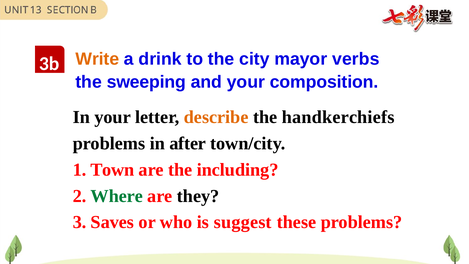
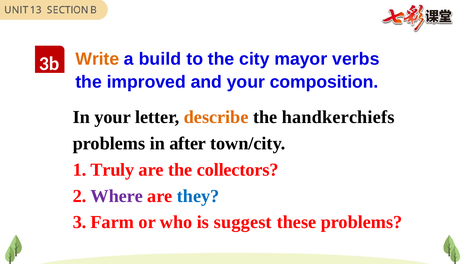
drink: drink -> build (160, 59)
sweeping: sweeping -> improved (146, 82)
Town: Town -> Truly (112, 170)
including: including -> collectors (238, 170)
Where colour: green -> purple (117, 196)
they colour: black -> blue (198, 196)
Saves: Saves -> Farm (112, 222)
